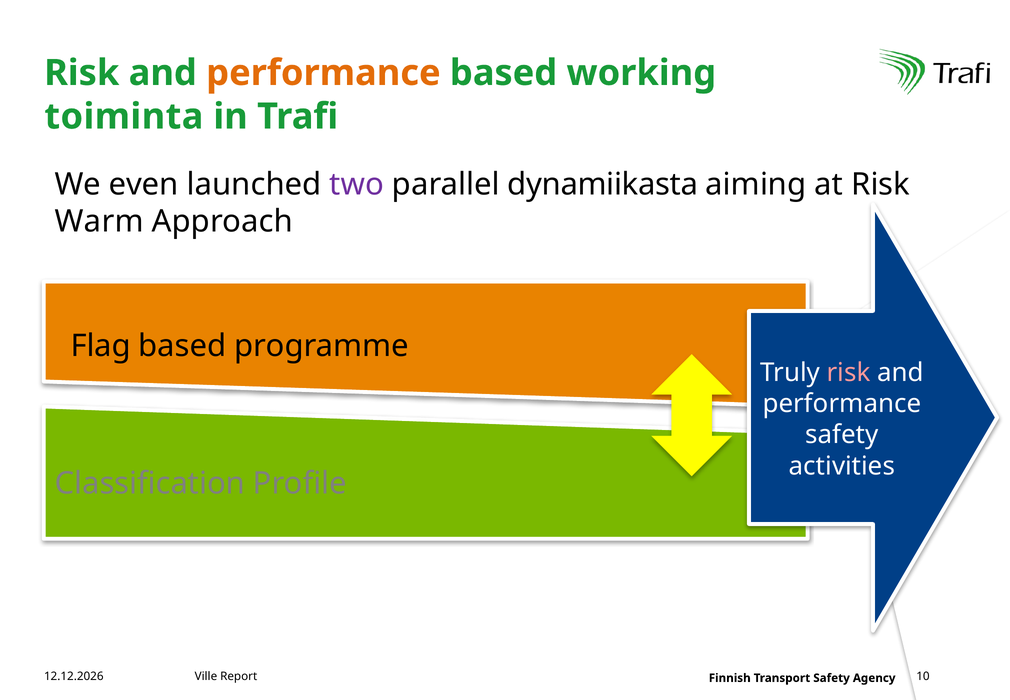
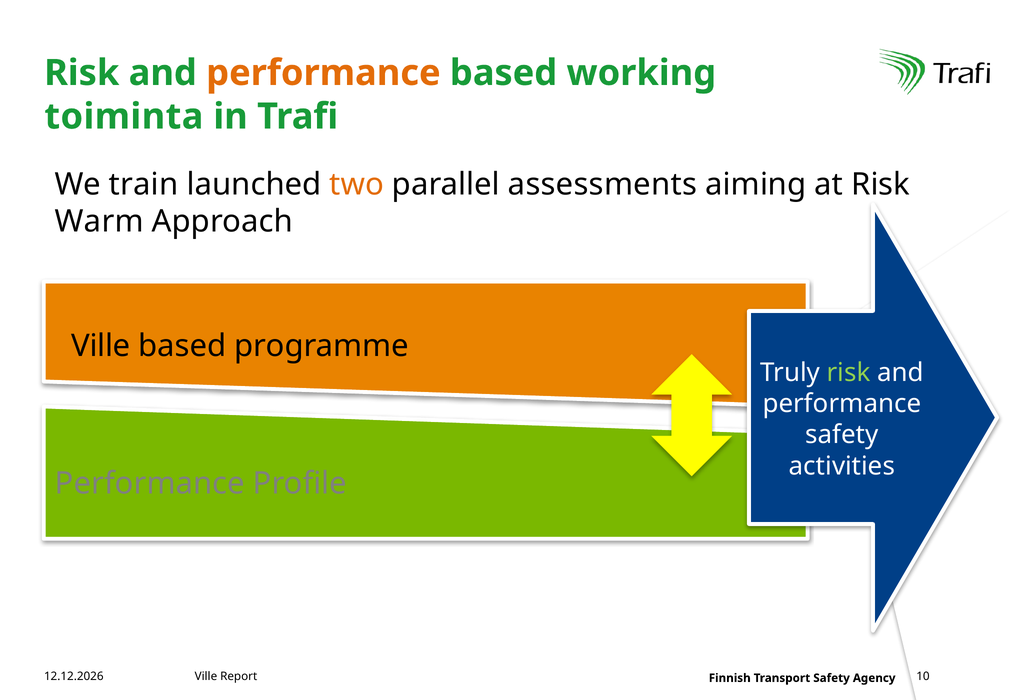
even: even -> train (143, 184)
two colour: purple -> orange (357, 184)
dynamiikasta: dynamiikasta -> assessments (602, 184)
Flag: Flag -> Ville (101, 346)
risk colour: pink -> light green (849, 372)
Classification: Classification -> Performance (150, 483)
